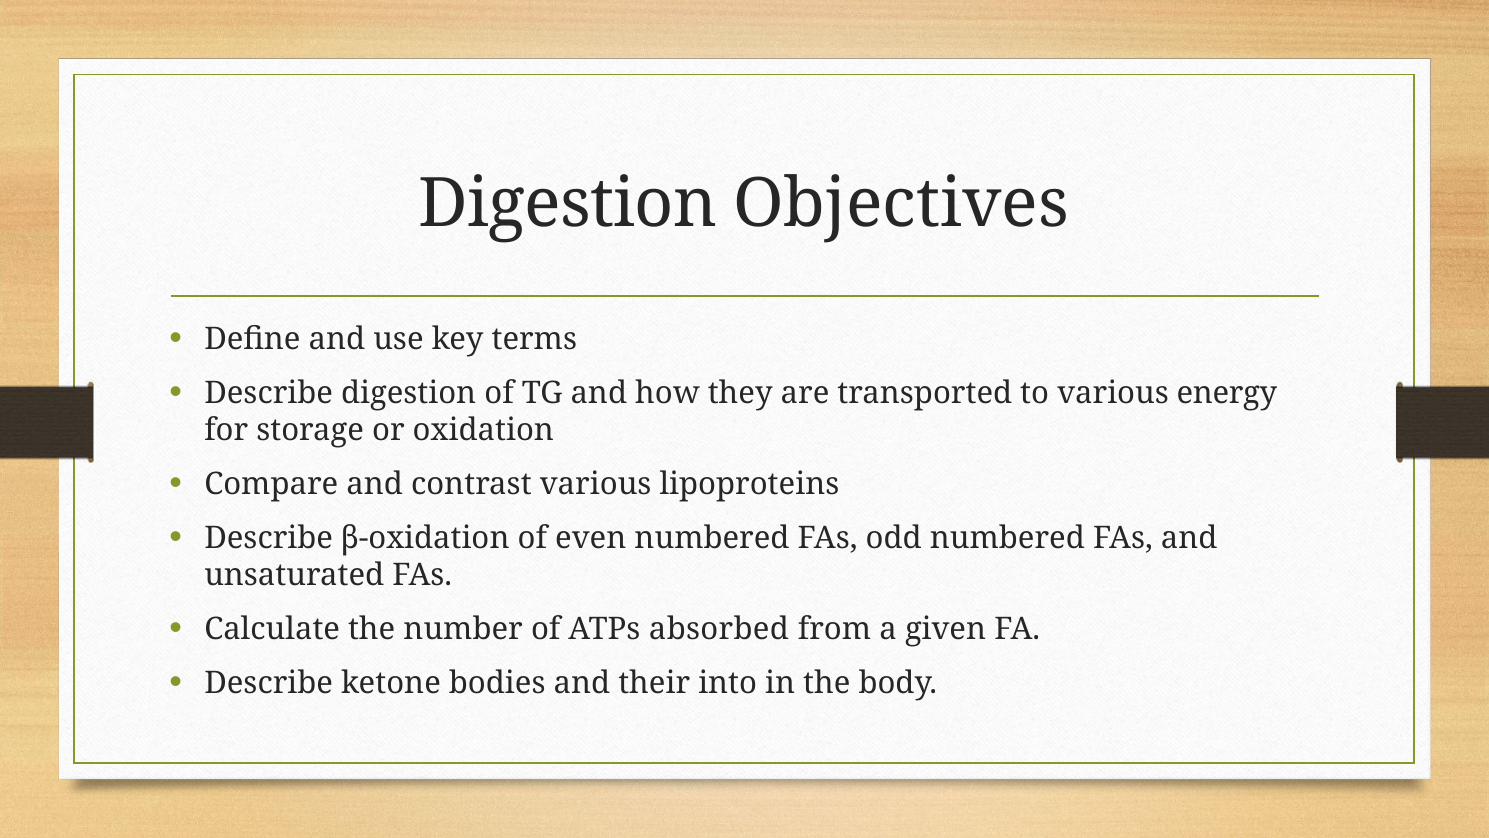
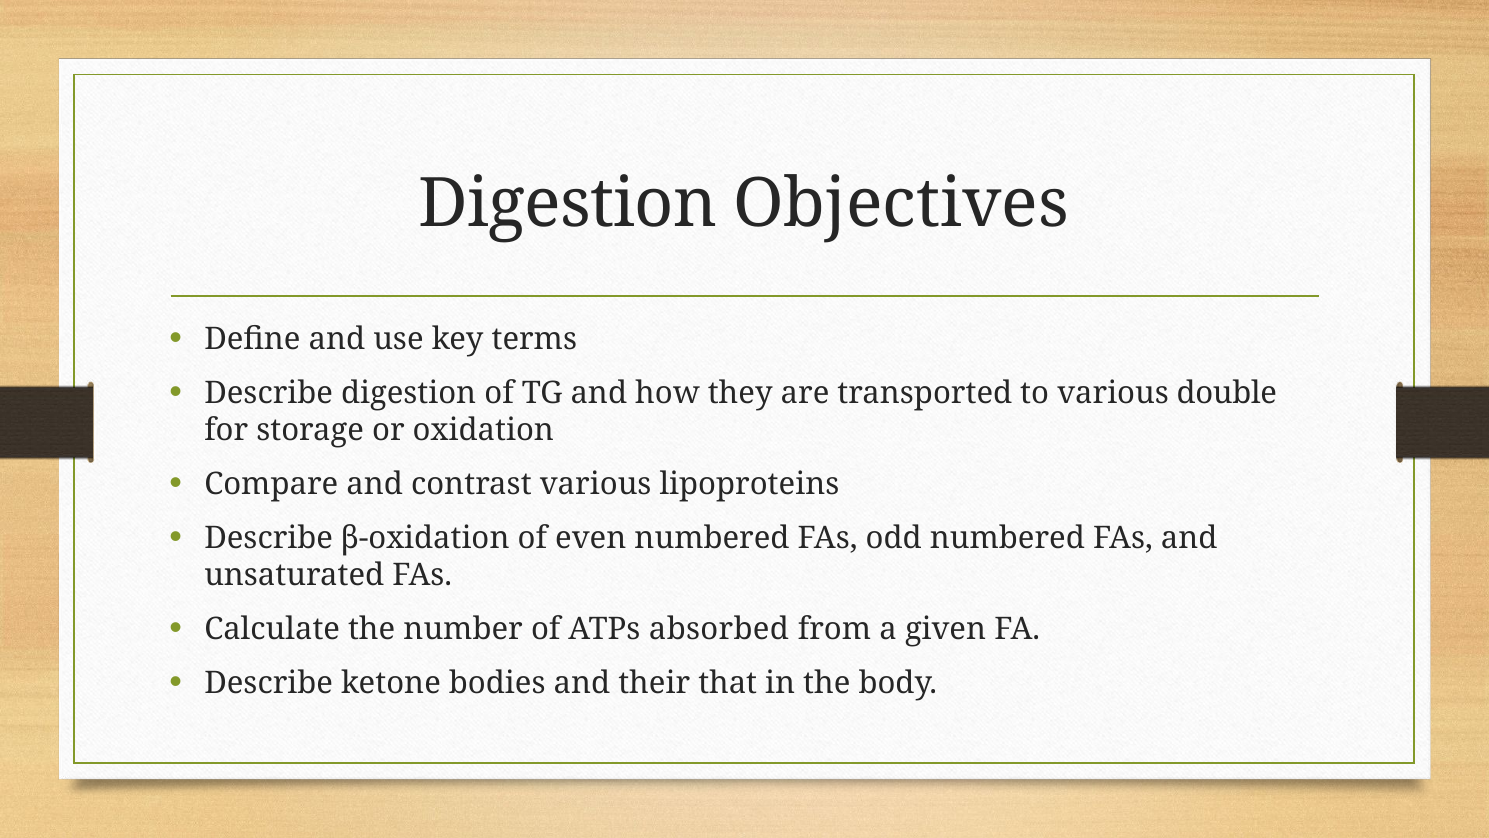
energy: energy -> double (1227, 393)
into: into -> that (728, 683)
